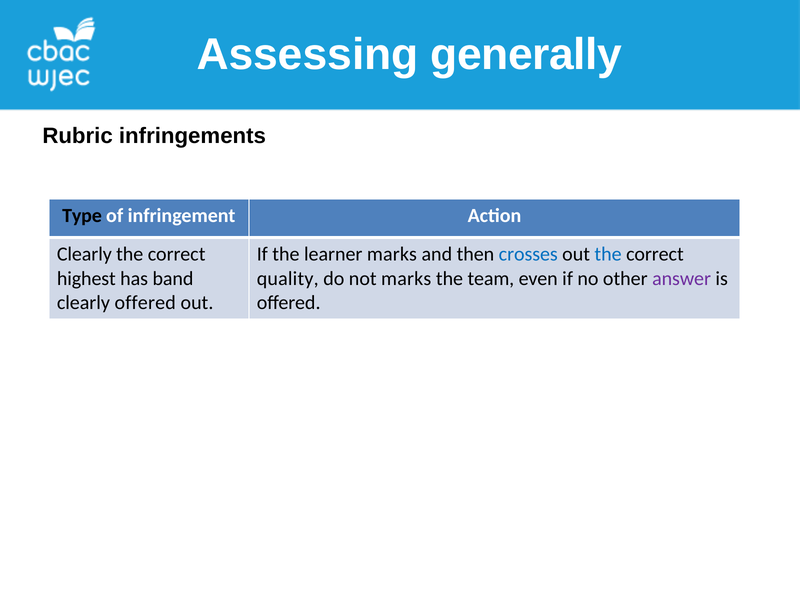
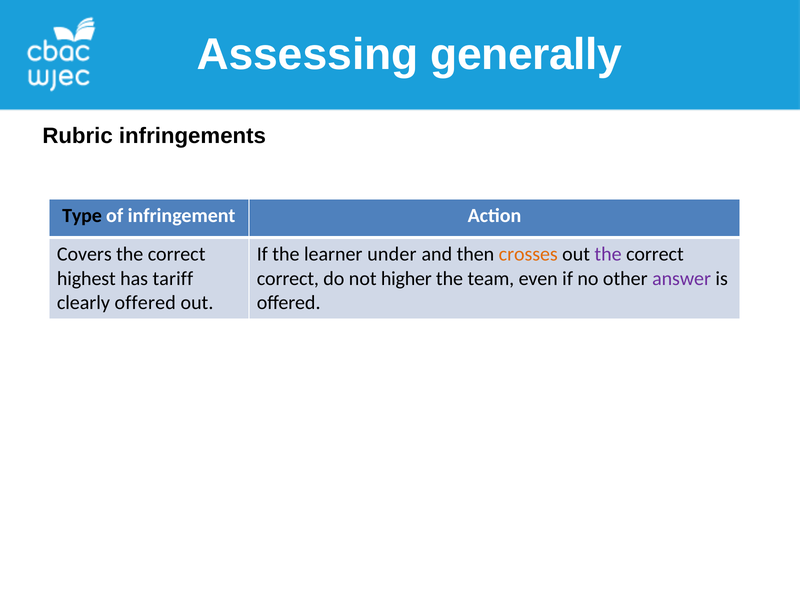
Clearly: Clearly -> Covers (84, 254)
learner marks: marks -> under (392, 254)
crosses colour: blue -> orange (528, 254)
the colour: blue -> purple (608, 254)
band: band -> tariff (173, 278)
quality: quality -> correct (288, 278)
not marks: marks -> higher (406, 278)
